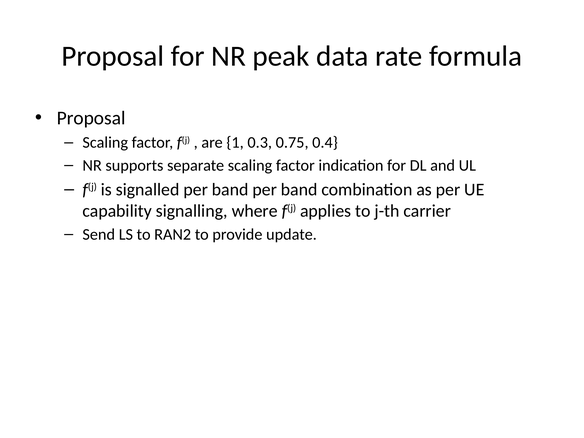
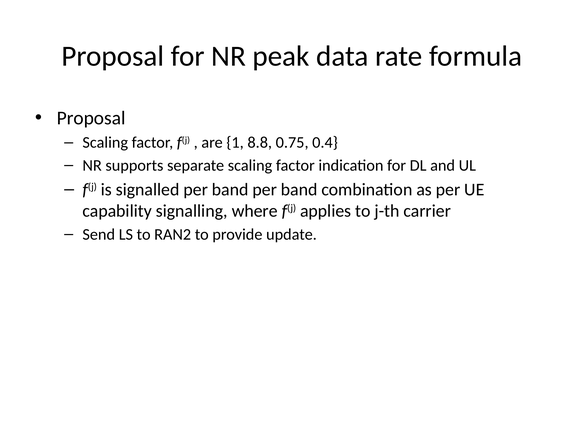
0.3: 0.3 -> 8.8 (260, 143)
